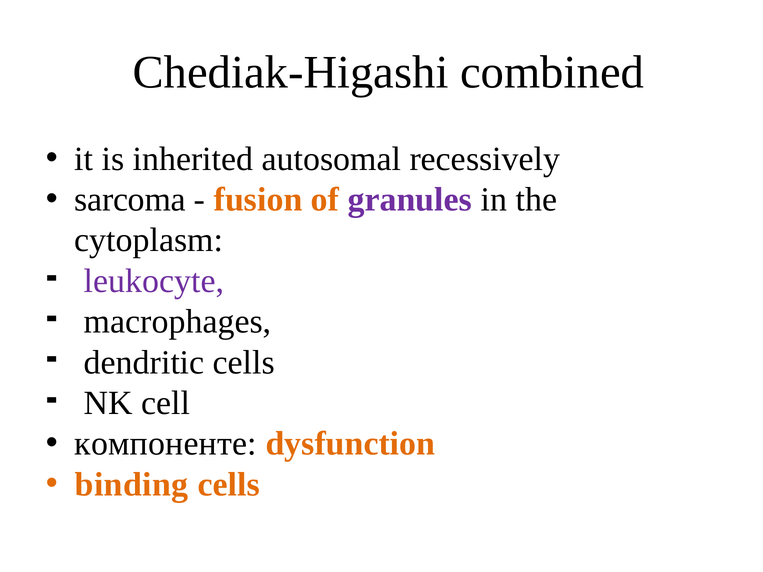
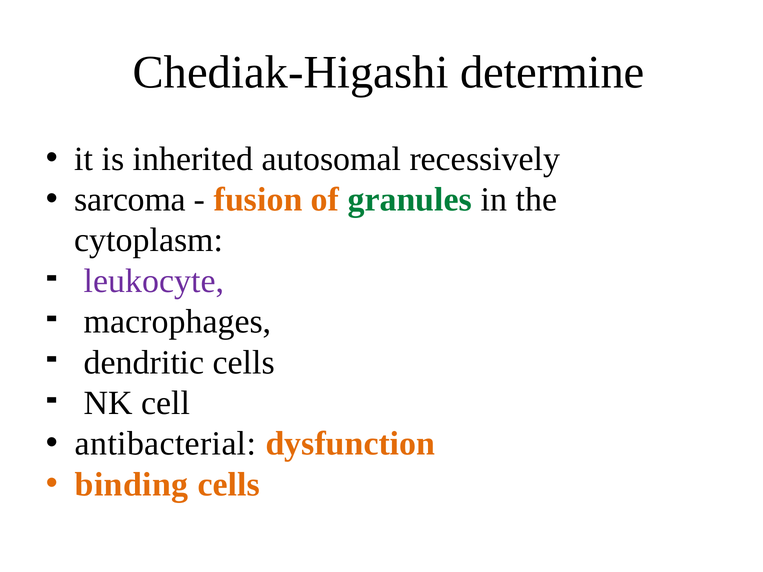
combined: combined -> determine (552, 72)
granules colour: purple -> green (410, 200)
компоненте: компоненте -> antibacterial (165, 444)
